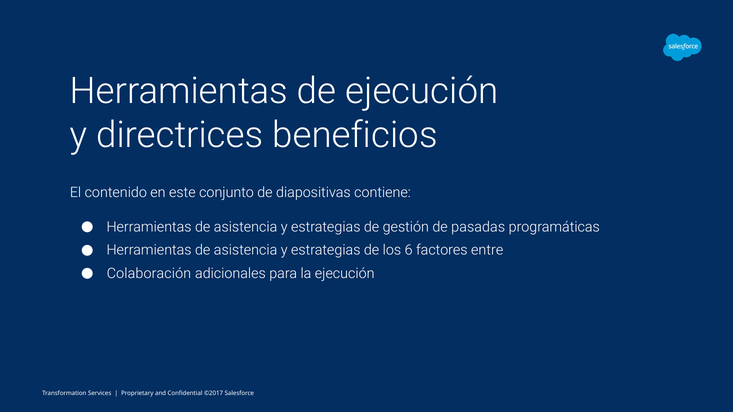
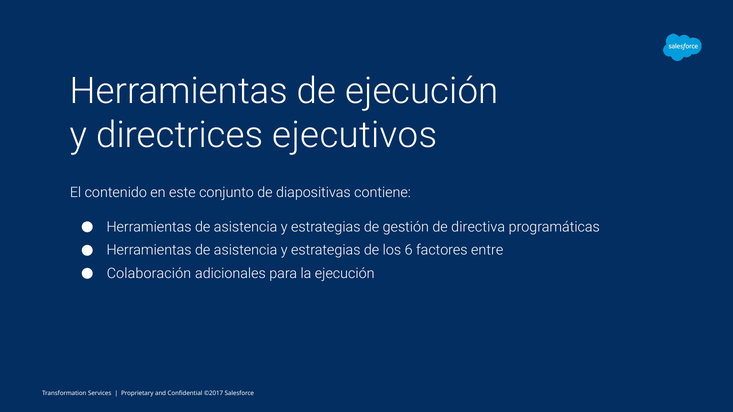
beneficios: beneficios -> ejecutivos (355, 135)
pasadas: pasadas -> directiva (478, 227)
